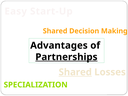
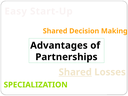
Partnerships underline: present -> none (66, 57)
